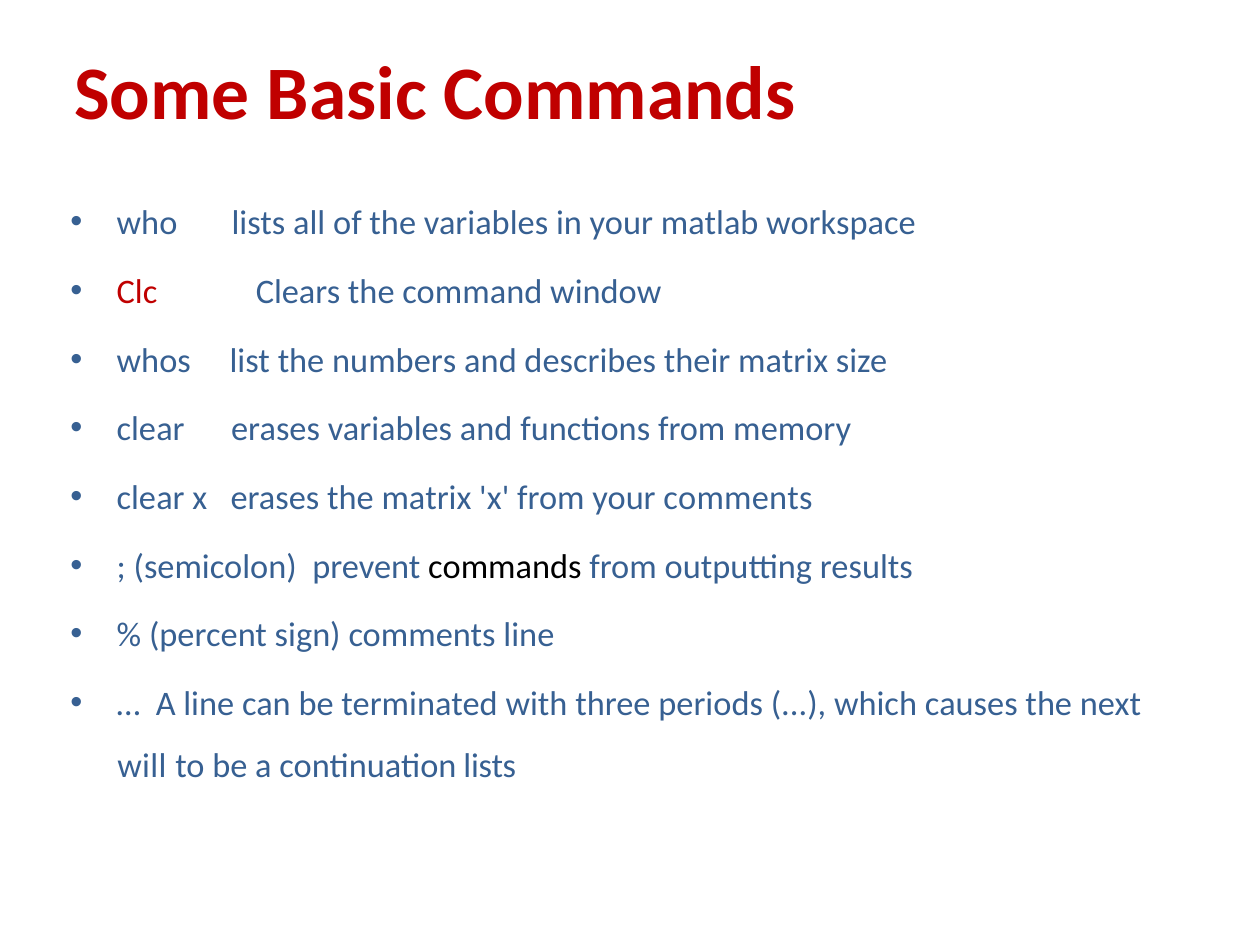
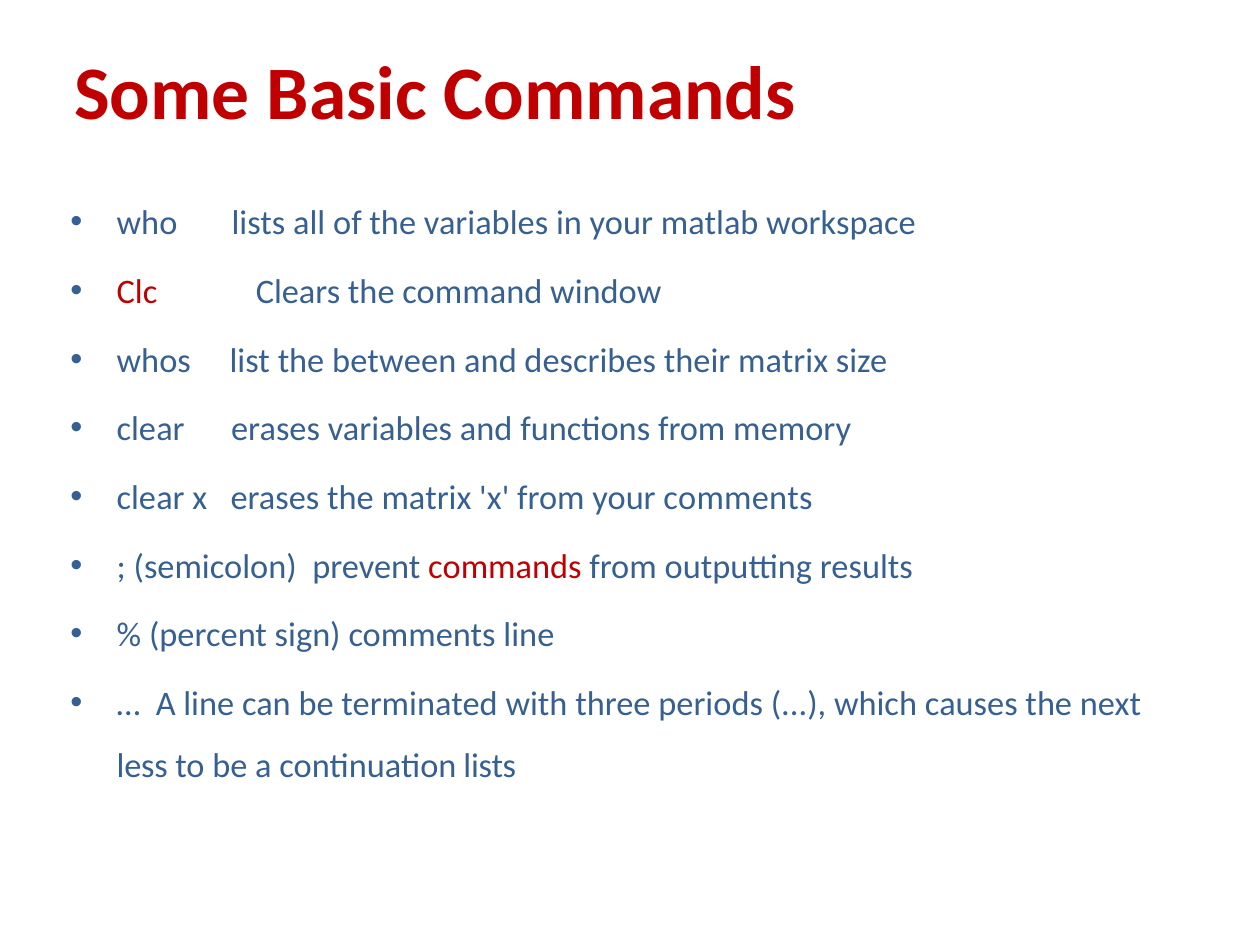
numbers: numbers -> between (394, 361)
commands colour: black -> red (505, 567)
will: will -> less (142, 766)
